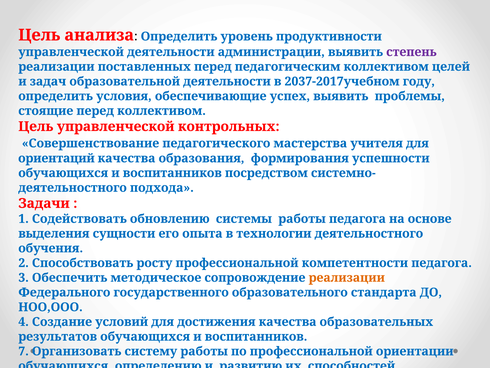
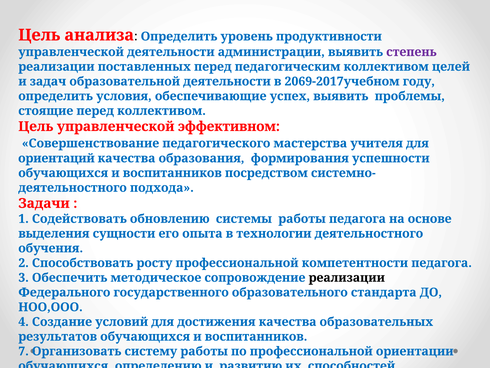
2037-2017учебном: 2037-2017учебном -> 2069-2017учебном (342, 81)
контрольных: контрольных -> эффективном (229, 126)
реализации colour: orange -> black (347, 277)
